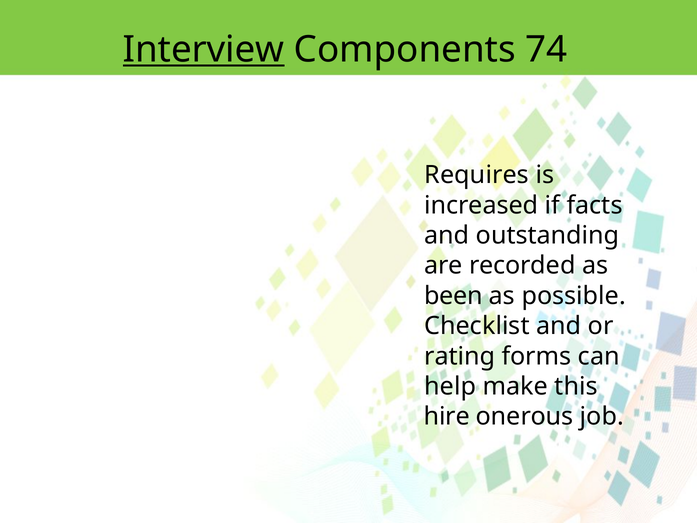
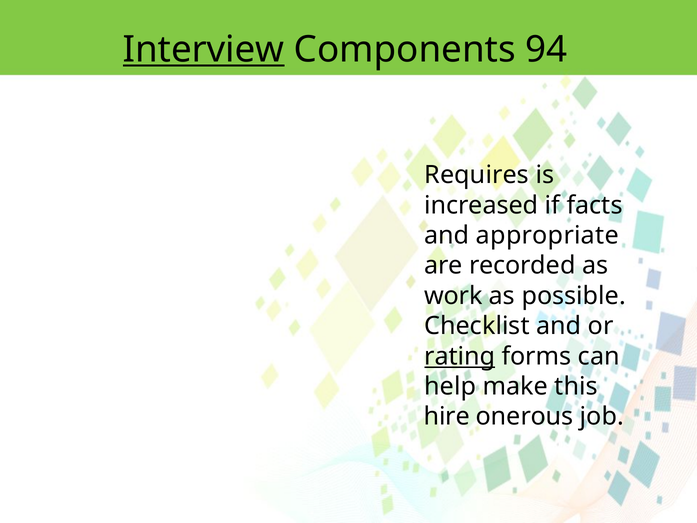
74: 74 -> 94 (546, 50)
outstanding: outstanding -> appropriate (547, 235)
been: been -> work (453, 296)
rating underline: none -> present (460, 356)
